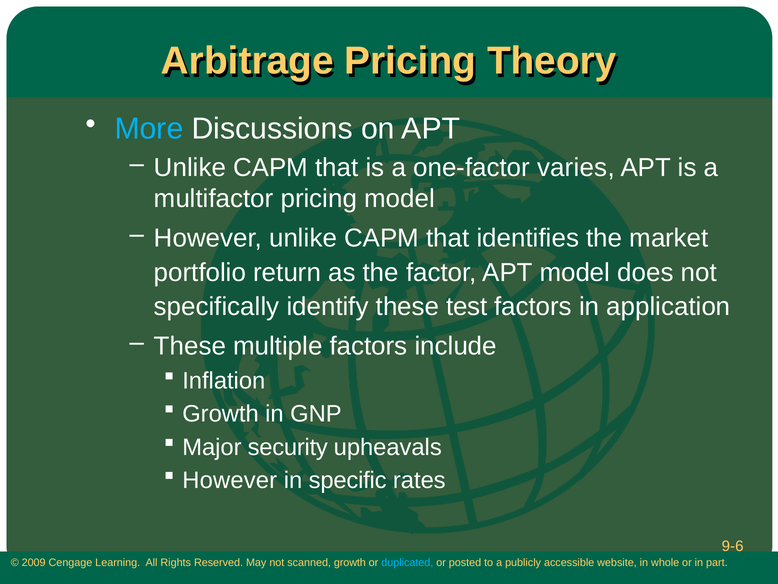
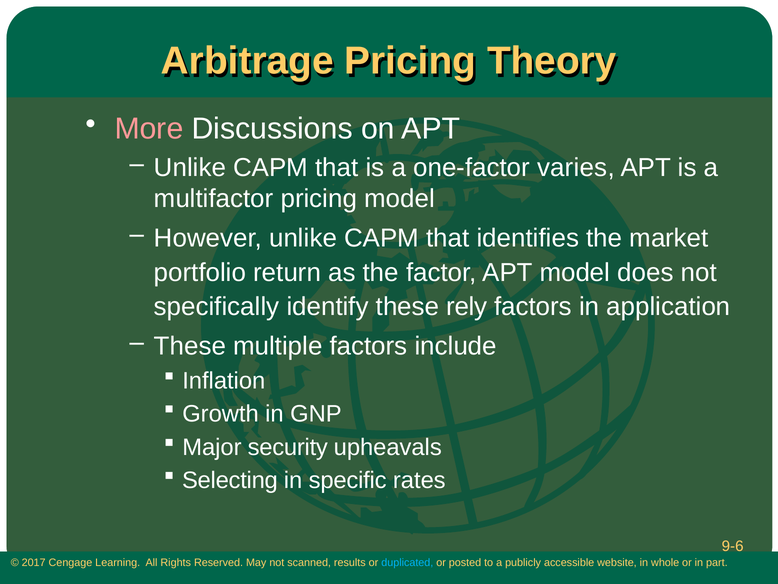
More colour: light blue -> pink (149, 129)
test: test -> rely (467, 307)
However: However -> Selecting (230, 480)
2009: 2009 -> 2017 (34, 562)
scanned growth: growth -> results (350, 562)
